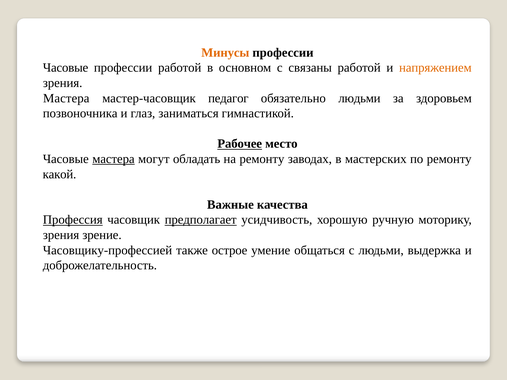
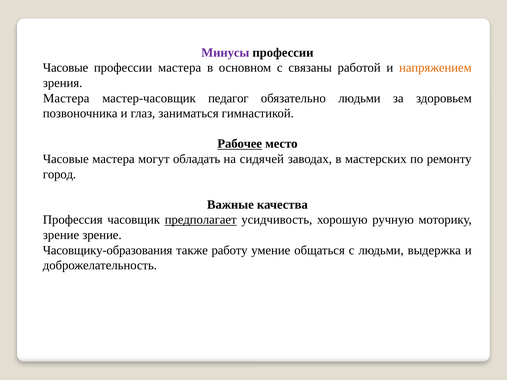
Минусы colour: orange -> purple (225, 53)
профессии работой: работой -> мастера (180, 68)
мастера underline: present -> none (113, 159)
на ремонту: ремонту -> сидячей (262, 159)
какой: какой -> город (59, 174)
Профессия underline: present -> none (73, 220)
зрения: зрения -> зрение (61, 235)
Часовщику-профессией: Часовщику-профессией -> Часовщику-образования (108, 250)
острое: острое -> работу (230, 250)
